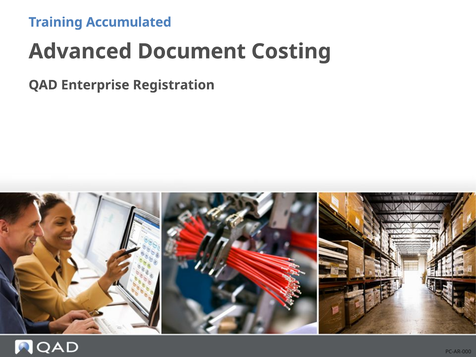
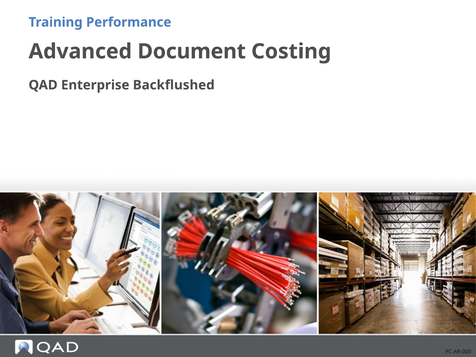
Accumulated: Accumulated -> Performance (129, 22)
Registration: Registration -> Backflushed (174, 85)
